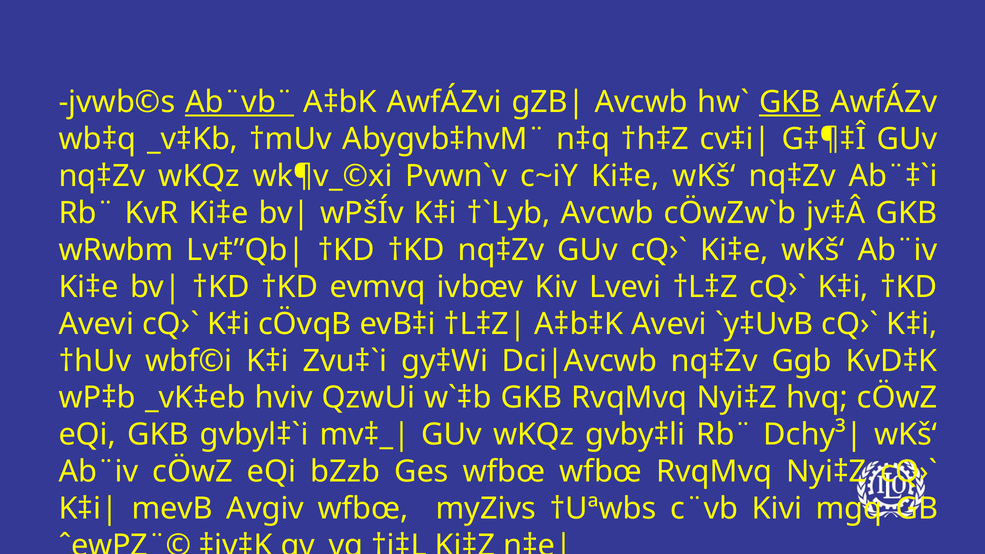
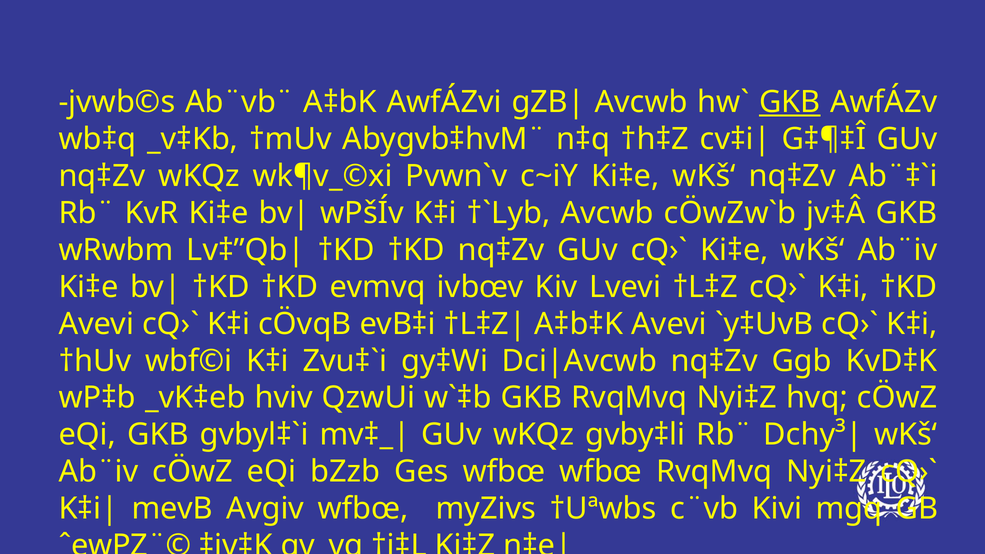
Ab¨vb¨ underline: present -> none (239, 102)
